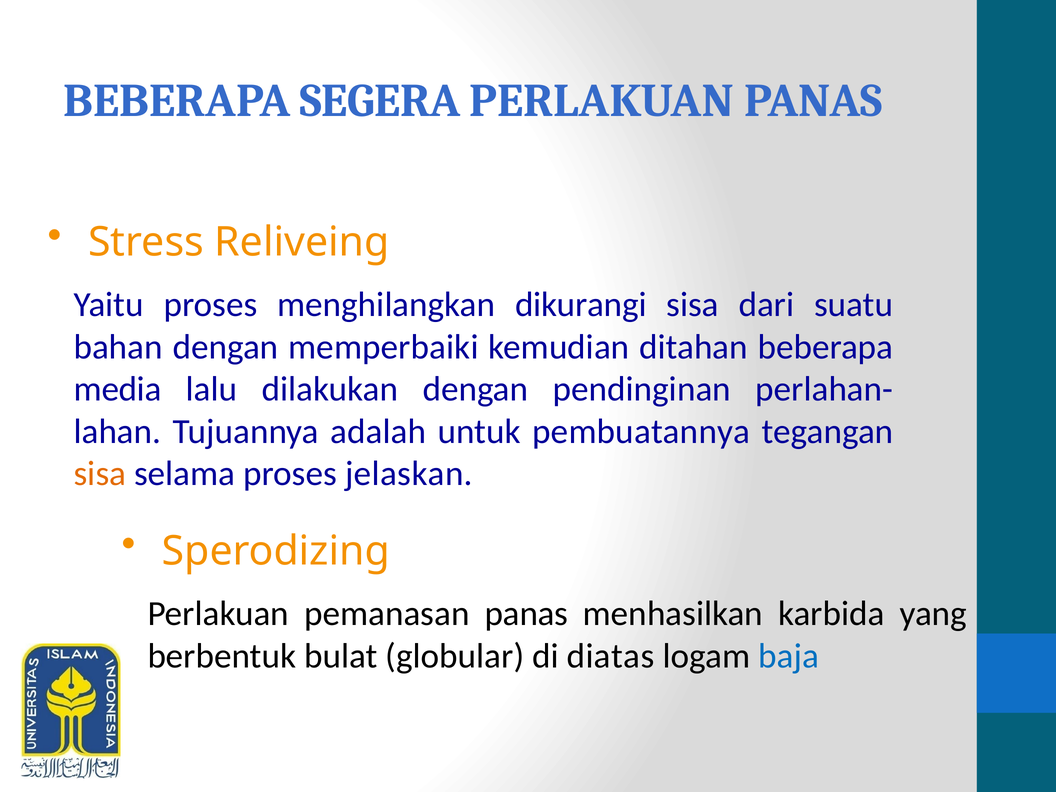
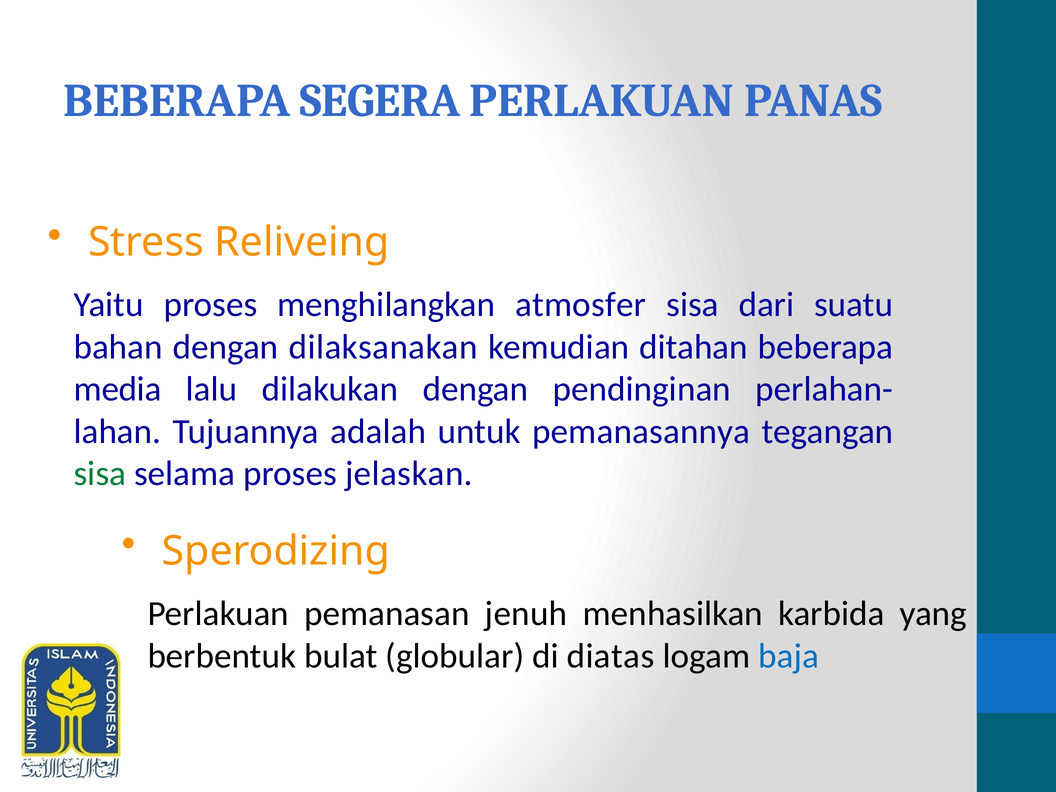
dikurangi: dikurangi -> atmosfer (581, 305)
memperbaiki: memperbaiki -> dilaksanakan (383, 347)
pembuatannya: pembuatannya -> pemanasannya (641, 431)
sisa colour: orange -> green (100, 474)
pemanasan panas: panas -> jenuh (526, 614)
